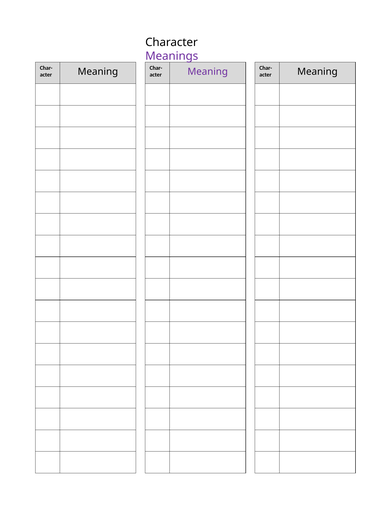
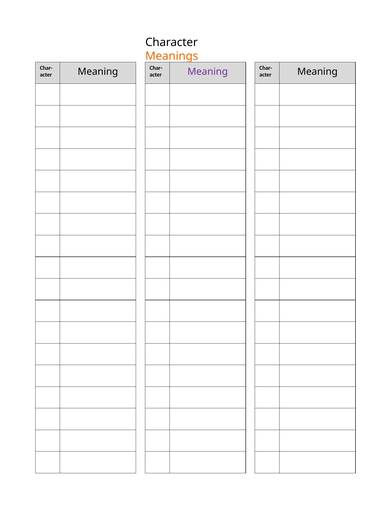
Meanings colour: purple -> orange (172, 56)
